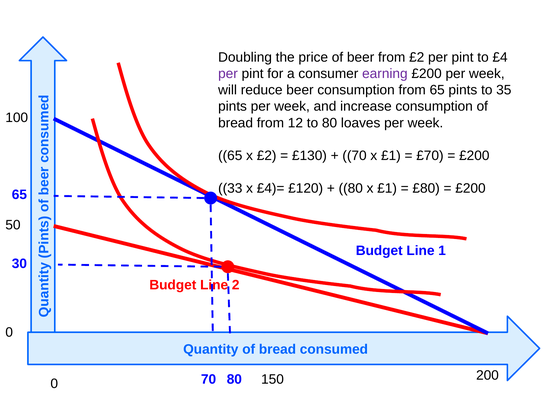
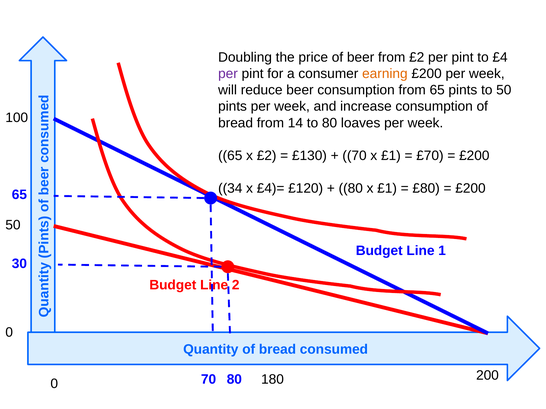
earning colour: purple -> orange (385, 74)
to 35: 35 -> 50 (504, 90)
12: 12 -> 14 (295, 123)
33: 33 -> 34 (230, 189)
150: 150 -> 180 (273, 380)
